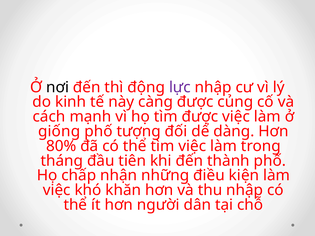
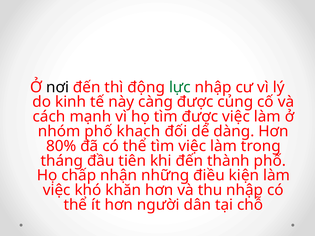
lực colour: purple -> green (180, 87)
giống: giống -> nhóm (59, 131)
tượng: tượng -> khach (139, 131)
